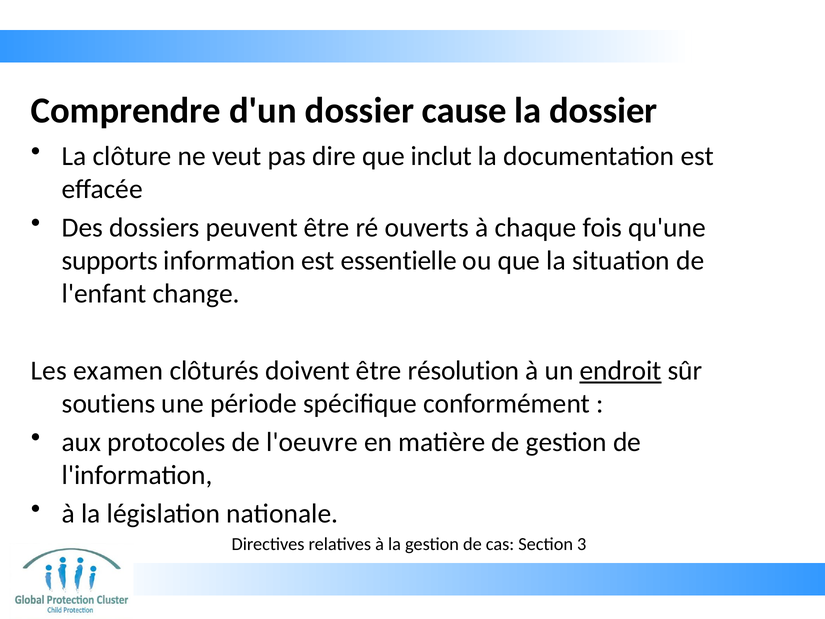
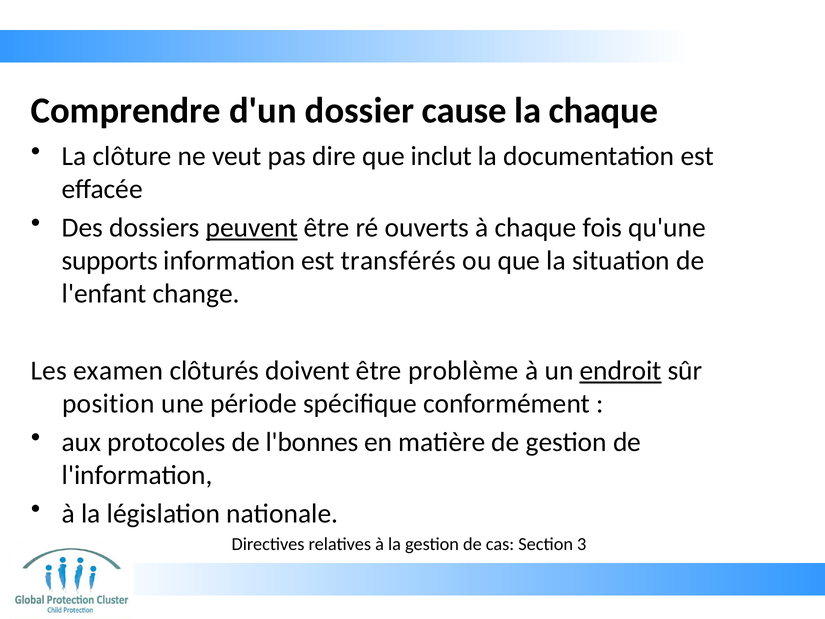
la dossier: dossier -> chaque (603, 111)
peuvent underline: none -> present (252, 228)
essentielle: essentielle -> transférés (398, 261)
résolution: résolution -> problème (463, 370)
soutiens: soutiens -> position (108, 403)
l'oeuvre: l'oeuvre -> l'bonnes (312, 442)
